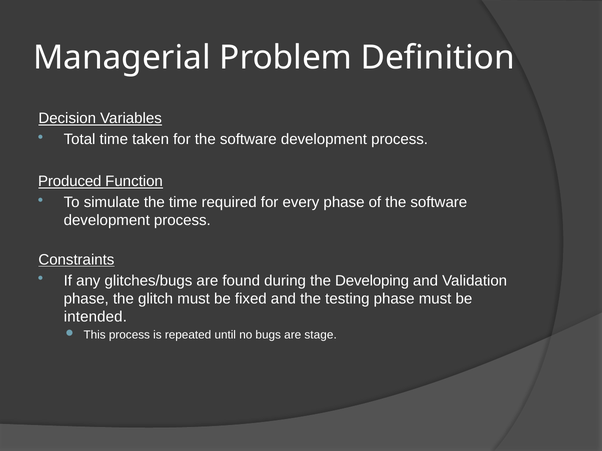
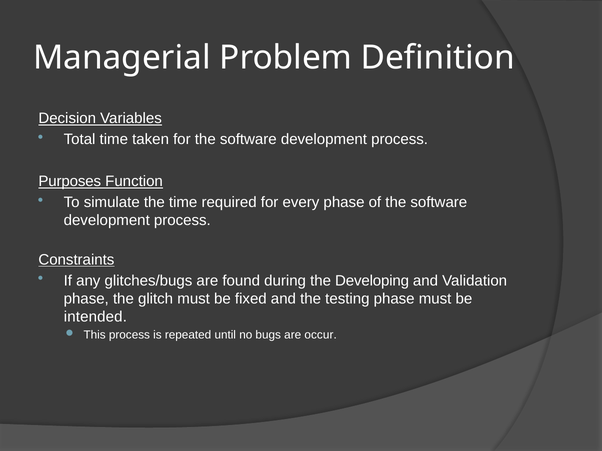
Produced: Produced -> Purposes (70, 182)
stage: stage -> occur (321, 335)
